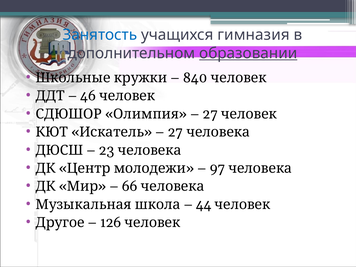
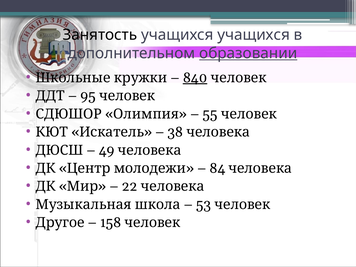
Занятость colour: blue -> black (100, 35)
учащихся гимназия: гимназия -> учащихся (254, 35)
840 underline: none -> present (195, 78)
46: 46 -> 95 (88, 96)
27: 27 -> 55 (210, 114)
27: 27 -> 38 (175, 132)
23: 23 -> 49 (107, 150)
97: 97 -> 84 (217, 168)
66: 66 -> 22 (130, 186)
44: 44 -> 53 (204, 205)
126: 126 -> 158 (111, 223)
